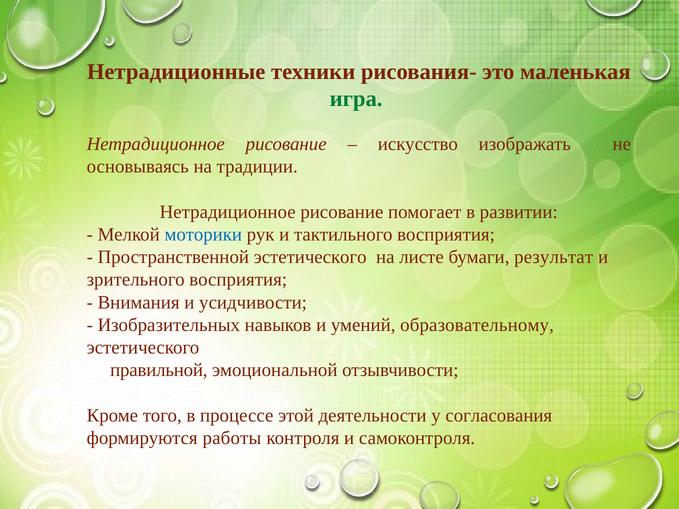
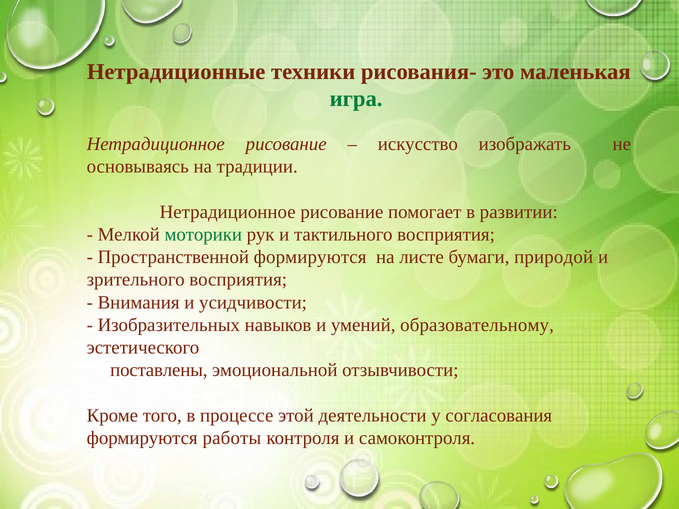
моторики colour: blue -> green (203, 235)
Пространственной эстетического: эстетического -> формируются (310, 257)
результат: результат -> природой (554, 257)
правильной: правильной -> поставлены (159, 370)
